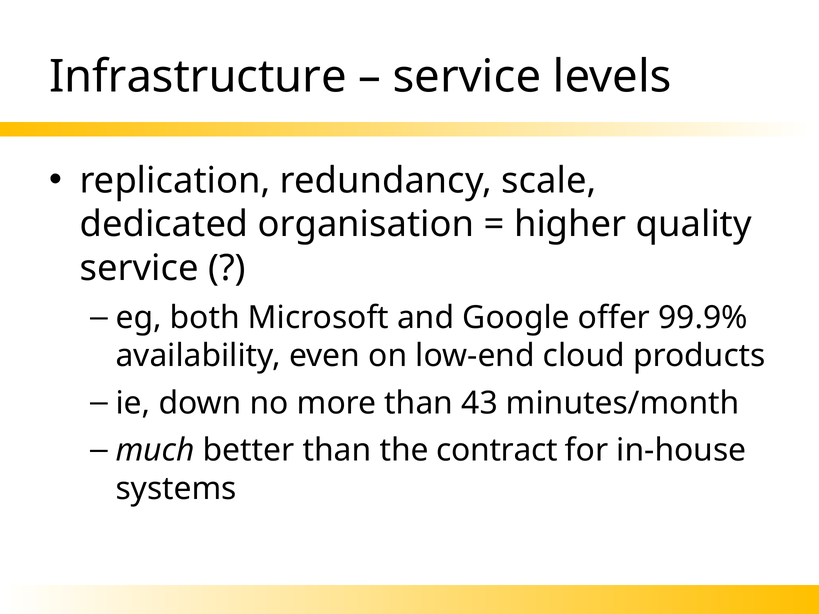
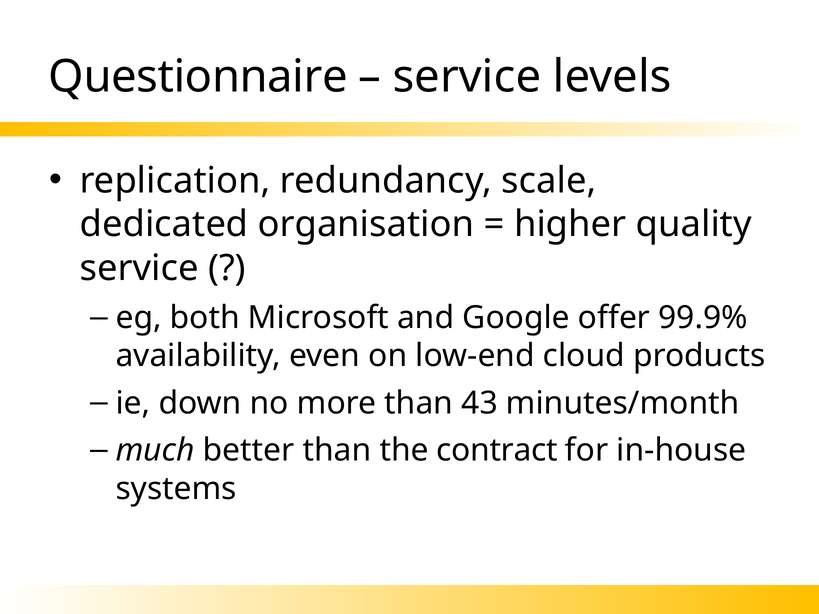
Infrastructure: Infrastructure -> Questionnaire (198, 77)
